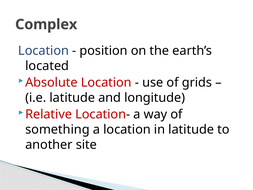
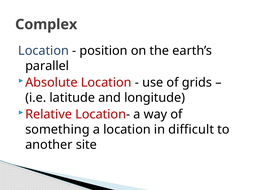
located: located -> parallel (47, 66)
in latitude: latitude -> difficult (191, 129)
